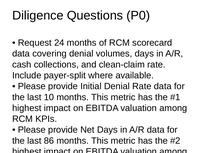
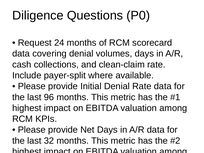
10: 10 -> 96 (49, 97)
86: 86 -> 32 (49, 141)
